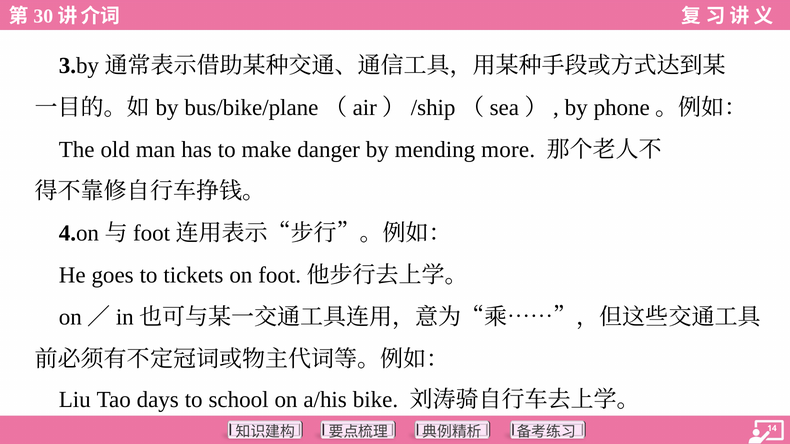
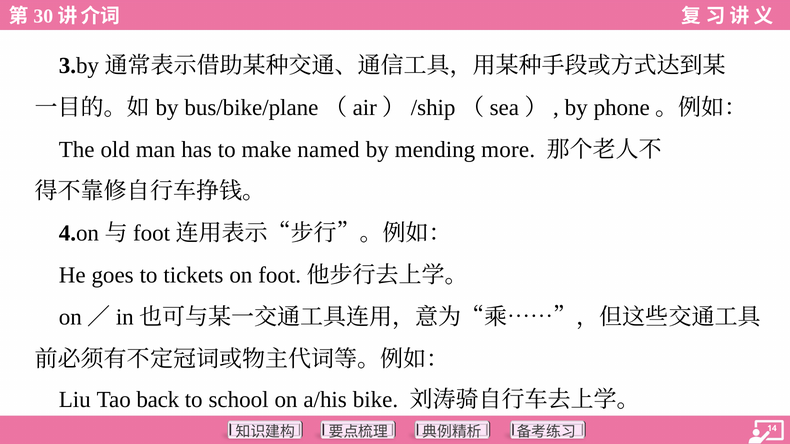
danger: danger -> named (328, 150)
days: days -> back (158, 400)
